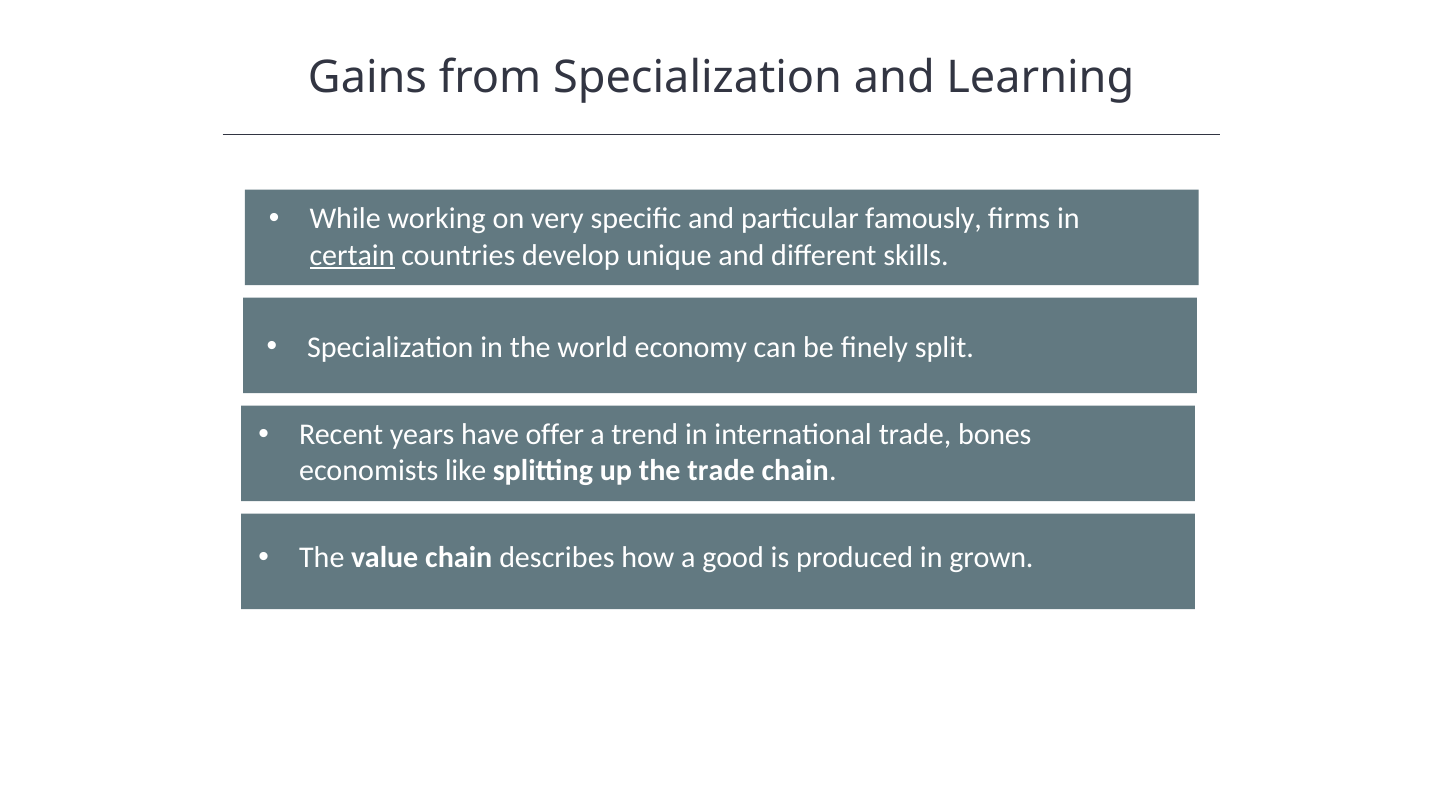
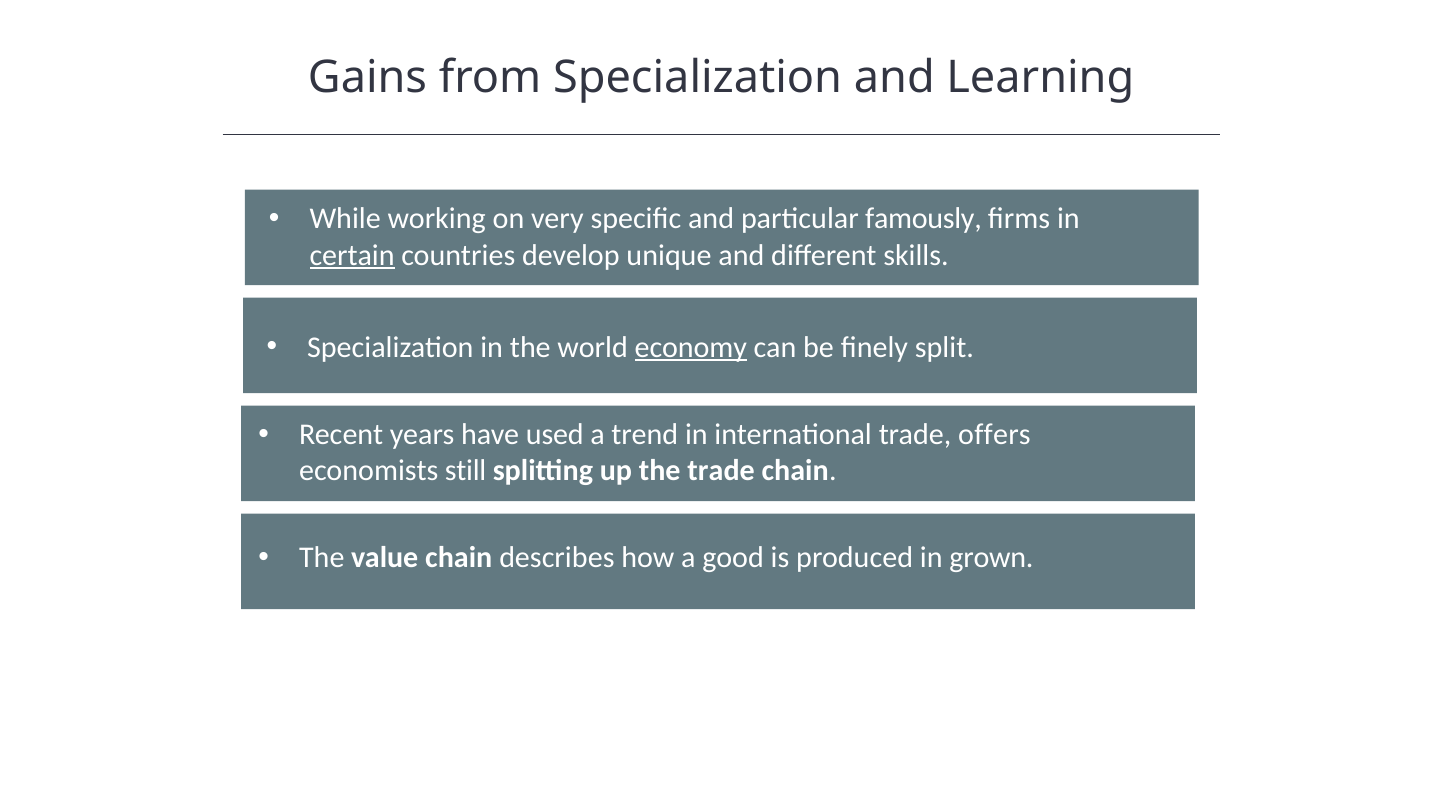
economy underline: none -> present (691, 347)
offer: offer -> used (555, 435)
bones: bones -> offers (995, 435)
like: like -> still (466, 471)
